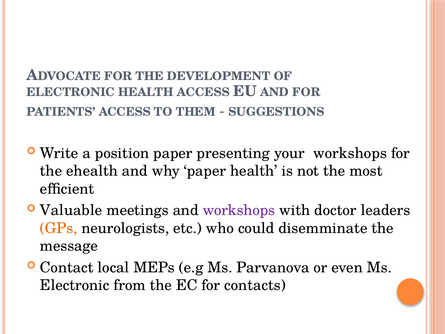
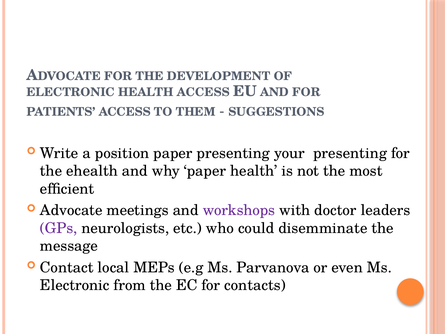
your workshops: workshops -> presenting (350, 153)
Valuable: Valuable -> Advocate (71, 210)
GPs colour: orange -> purple (59, 228)
